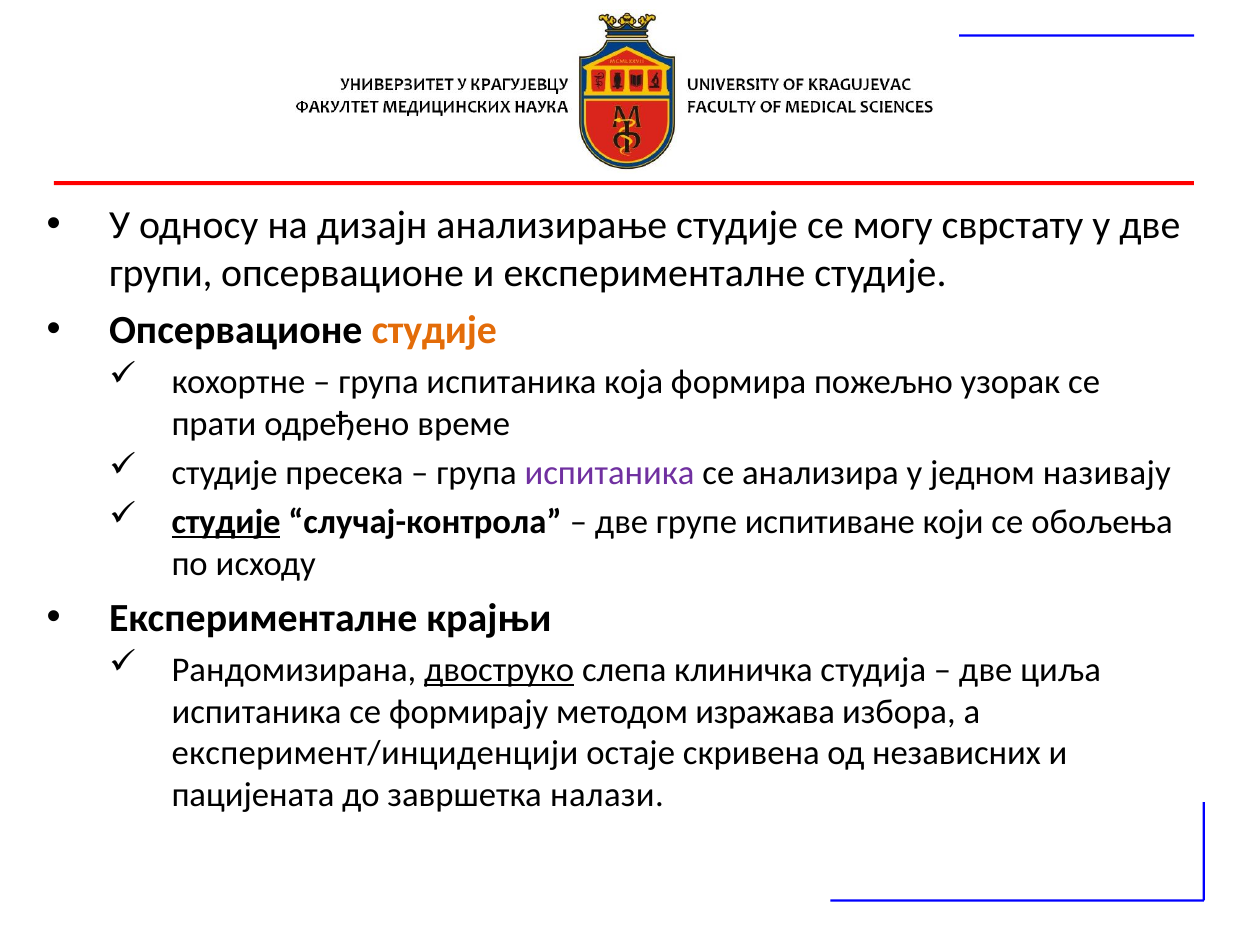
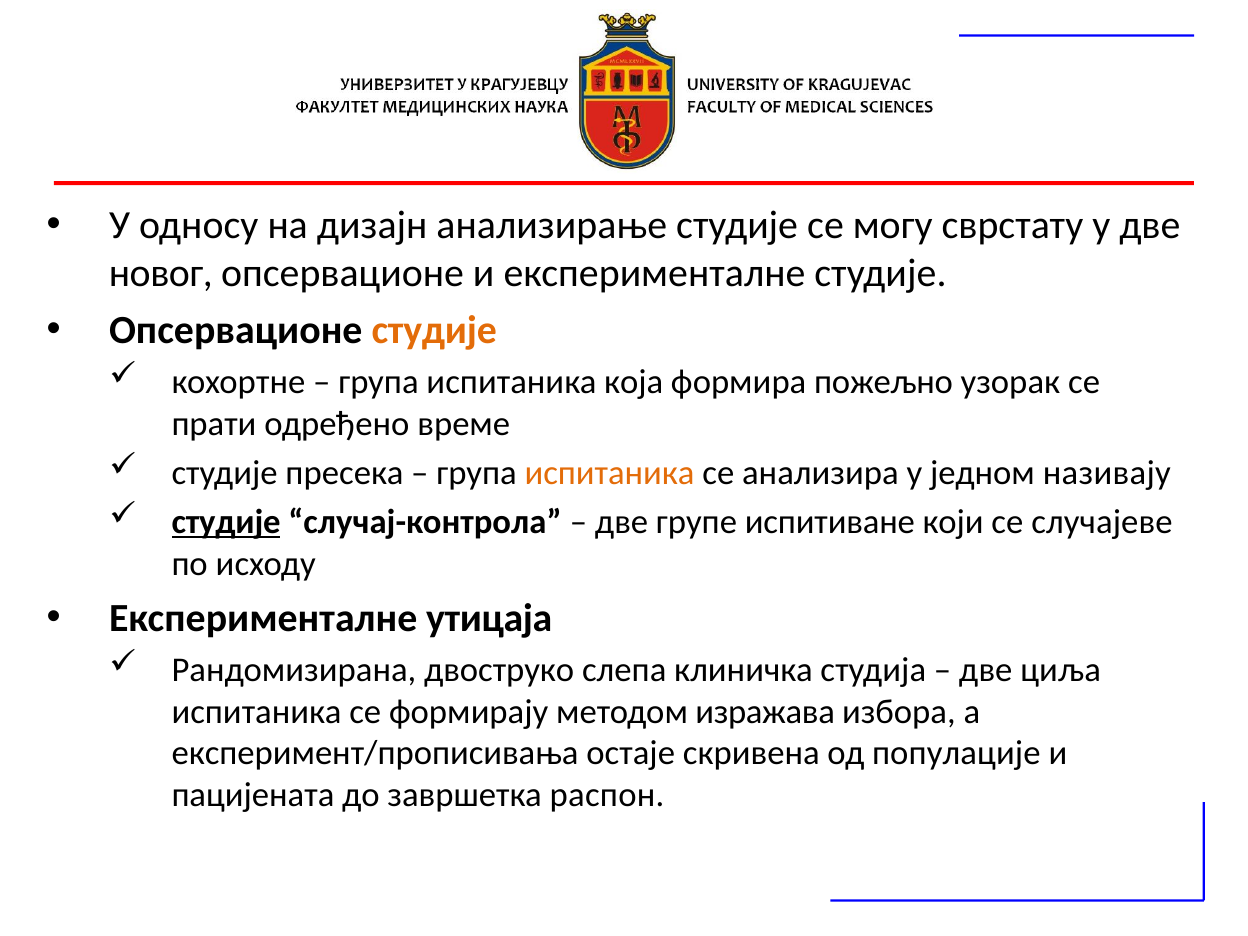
групи: групи -> новог (161, 274)
испитаника colour: purple -> orange (610, 473)
обољења: обољења -> случајеве (1102, 522)
крајњи: крајњи -> утицаја (489, 618)
двоструко underline: present -> none (499, 670)
експеримент/инциденцији: експеримент/инциденцији -> експеримент/прописивања (375, 753)
независних: независних -> популације (956, 753)
налази: налази -> распон (607, 795)
